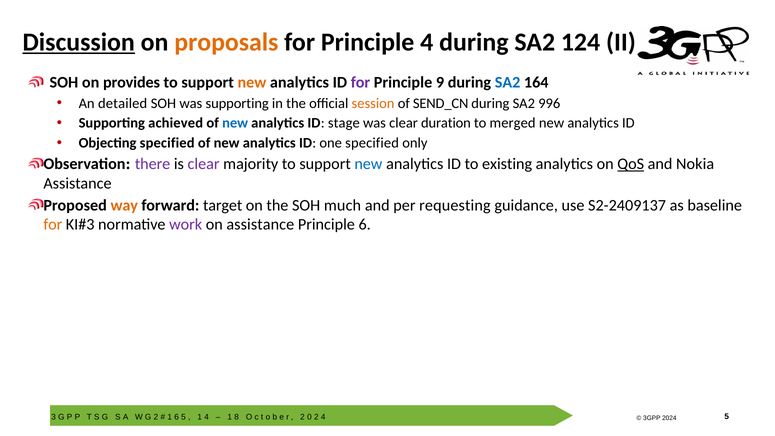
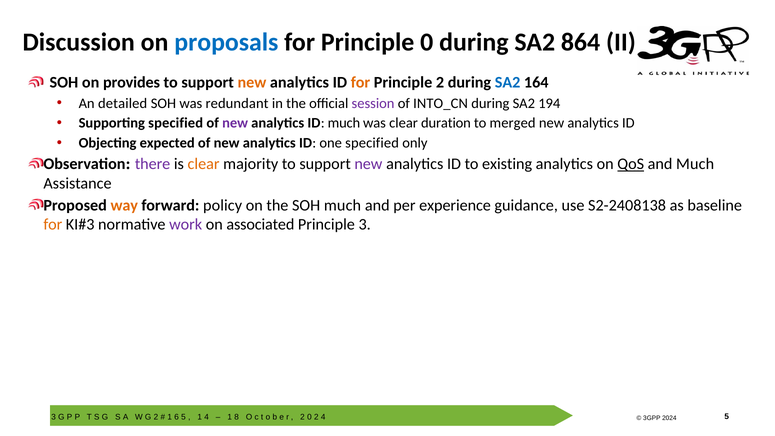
Discussion underline: present -> none (79, 42)
proposals colour: orange -> blue (226, 42)
Principle 4: 4 -> 0 (427, 42)
124: 124 -> 864 (581, 42)
for colour: purple -> orange (360, 83)
Principle 9: 9 -> 2 (440, 83)
was supporting: supporting -> redundant (237, 103)
session colour: orange -> purple (373, 103)
SEND_CN: SEND_CN -> INTO_CN (441, 103)
996: 996 -> 194 (549, 103)
Supporting achieved: achieved -> specified (176, 123)
new colour: blue -> purple (235, 123)
ID stage: stage -> much (344, 123)
Objecting specified: specified -> expected (167, 143)
clear colour: purple -> orange (204, 164)
new colour: blue -> purple (368, 164)
and Nokia: Nokia -> Much (695, 164)
target: target -> policy (223, 205)
requesting: requesting -> experience (455, 205)
S2-2409137: S2-2409137 -> S2-2408138 (627, 205)
on assistance: assistance -> associated (260, 225)
Principle 6: 6 -> 3 (365, 225)
